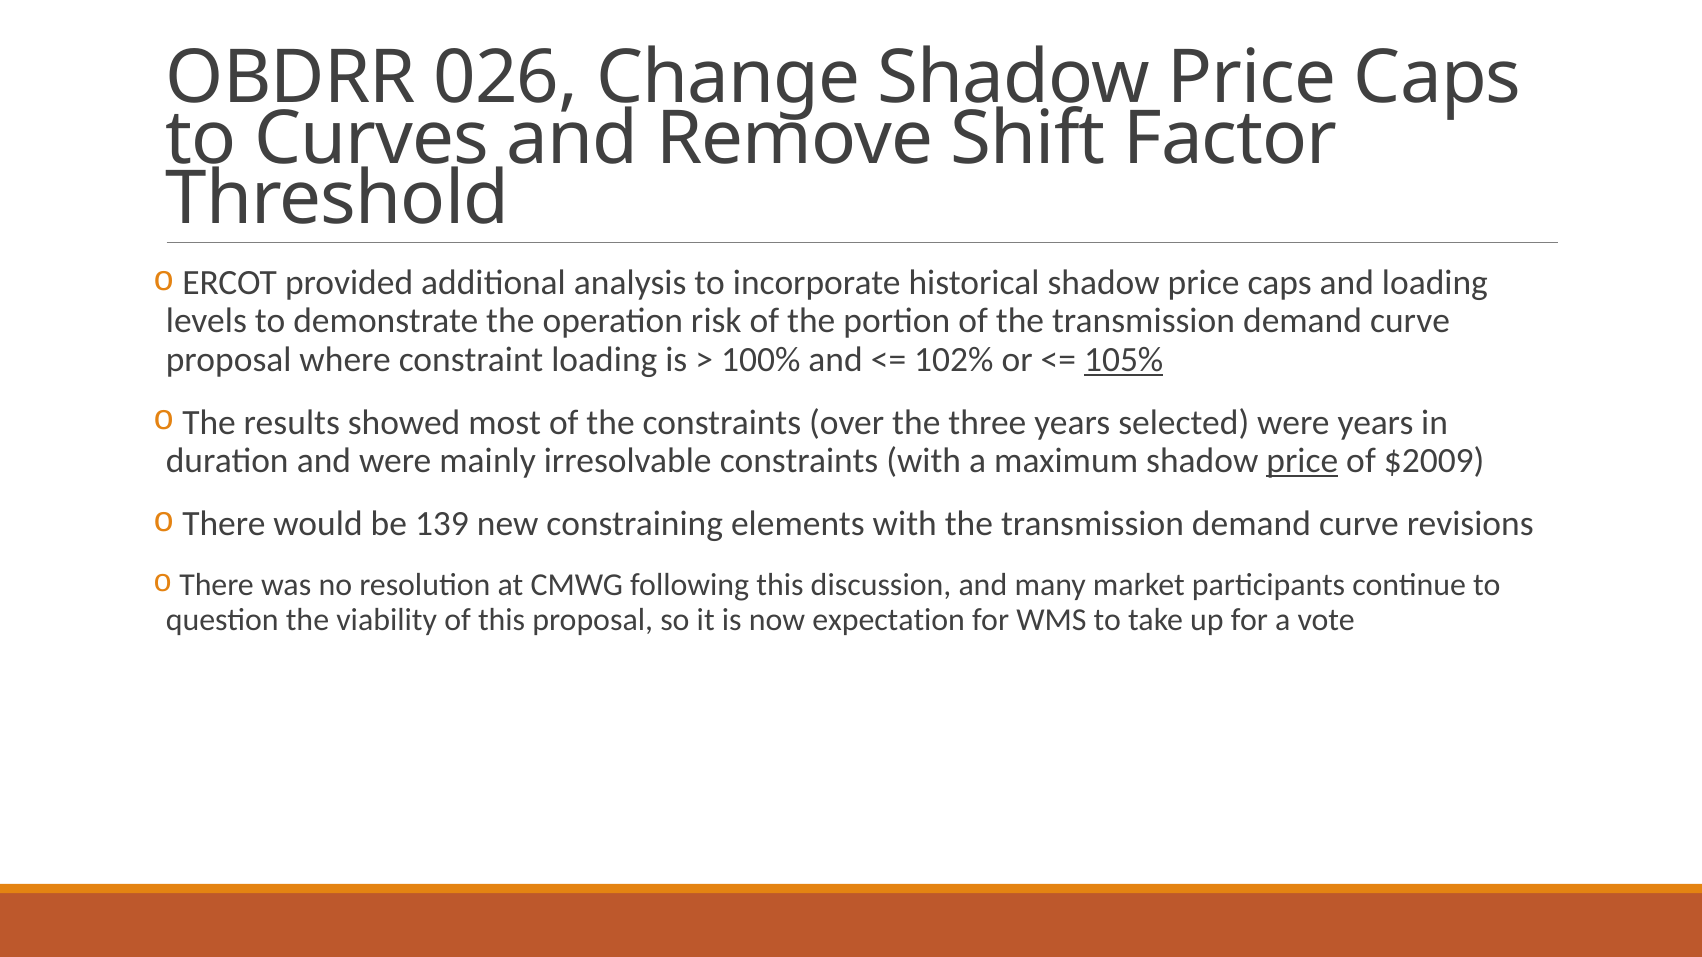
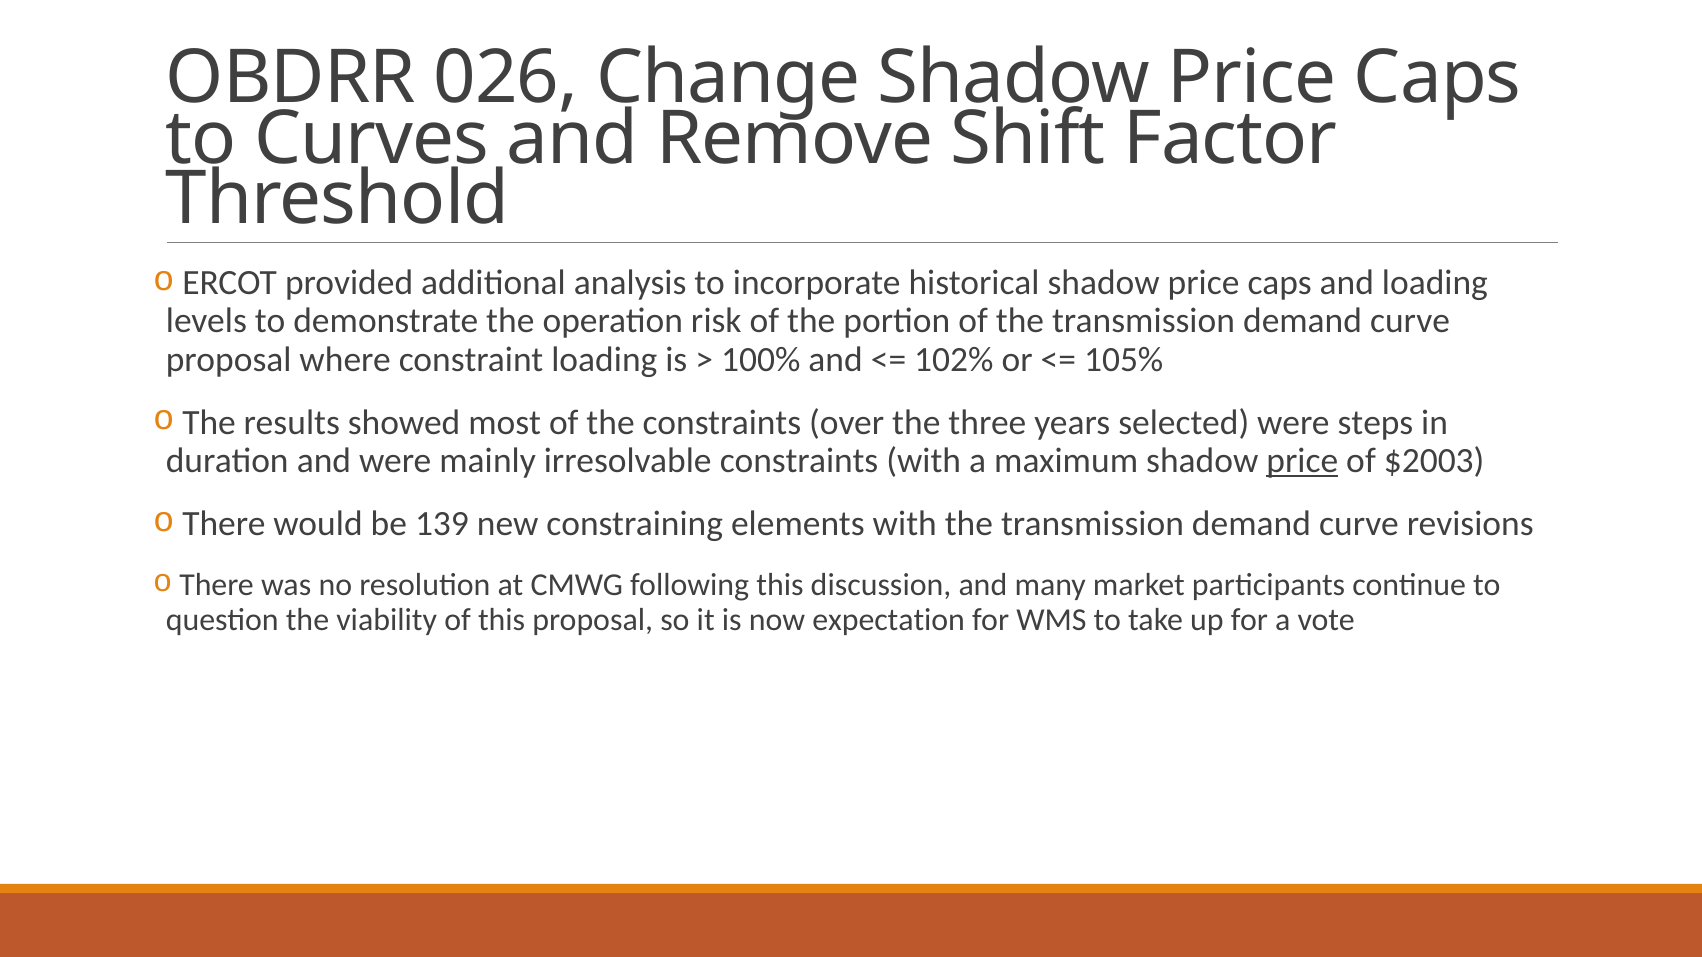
105% underline: present -> none (1124, 360)
were years: years -> steps (1375, 423)
$2009: $2009 -> $2003 (1434, 461)
